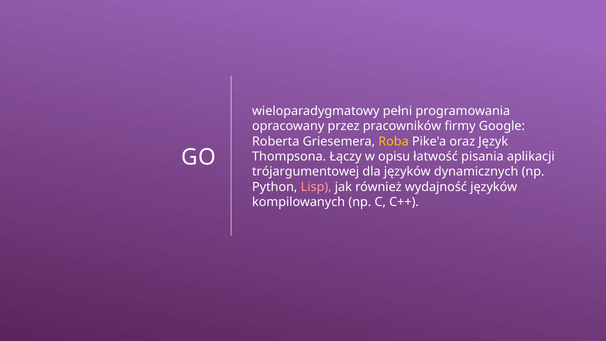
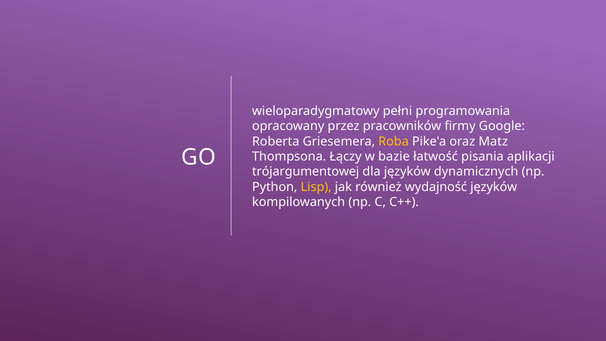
Język: Język -> Matz (493, 141)
opisu: opisu -> bazie (394, 157)
Lisp colour: pink -> yellow (316, 187)
